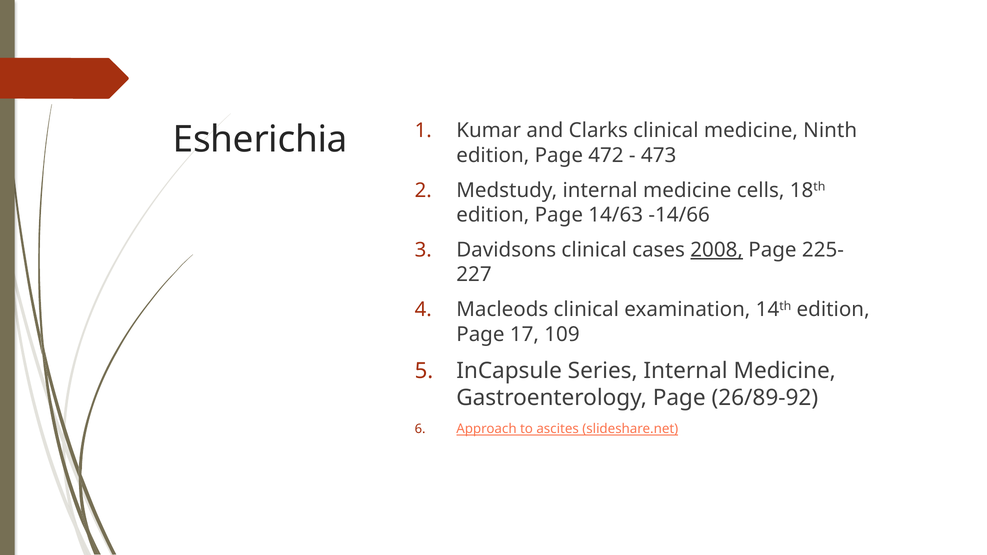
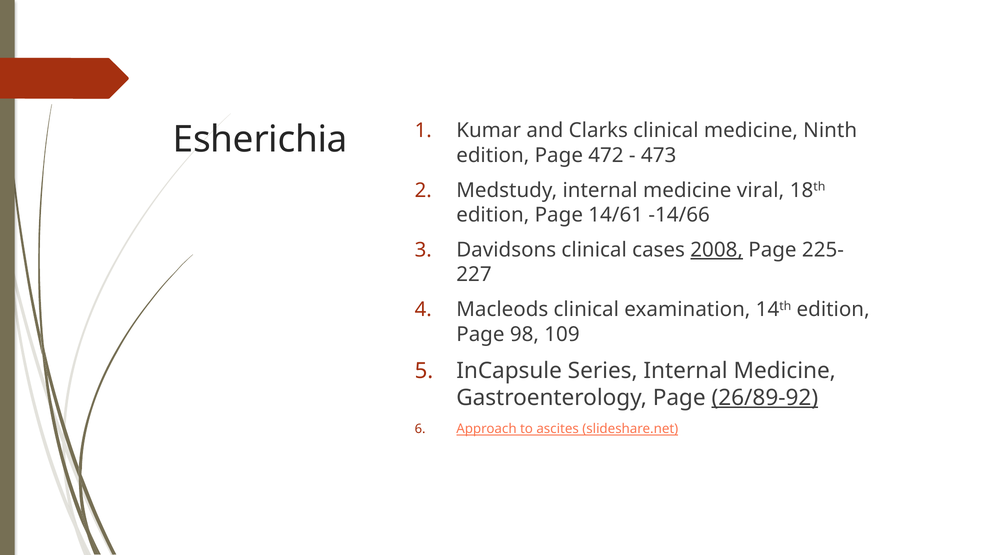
cells: cells -> viral (761, 190)
14/63: 14/63 -> 14/61 (616, 215)
17: 17 -> 98 (524, 334)
26/89-92 underline: none -> present (765, 398)
